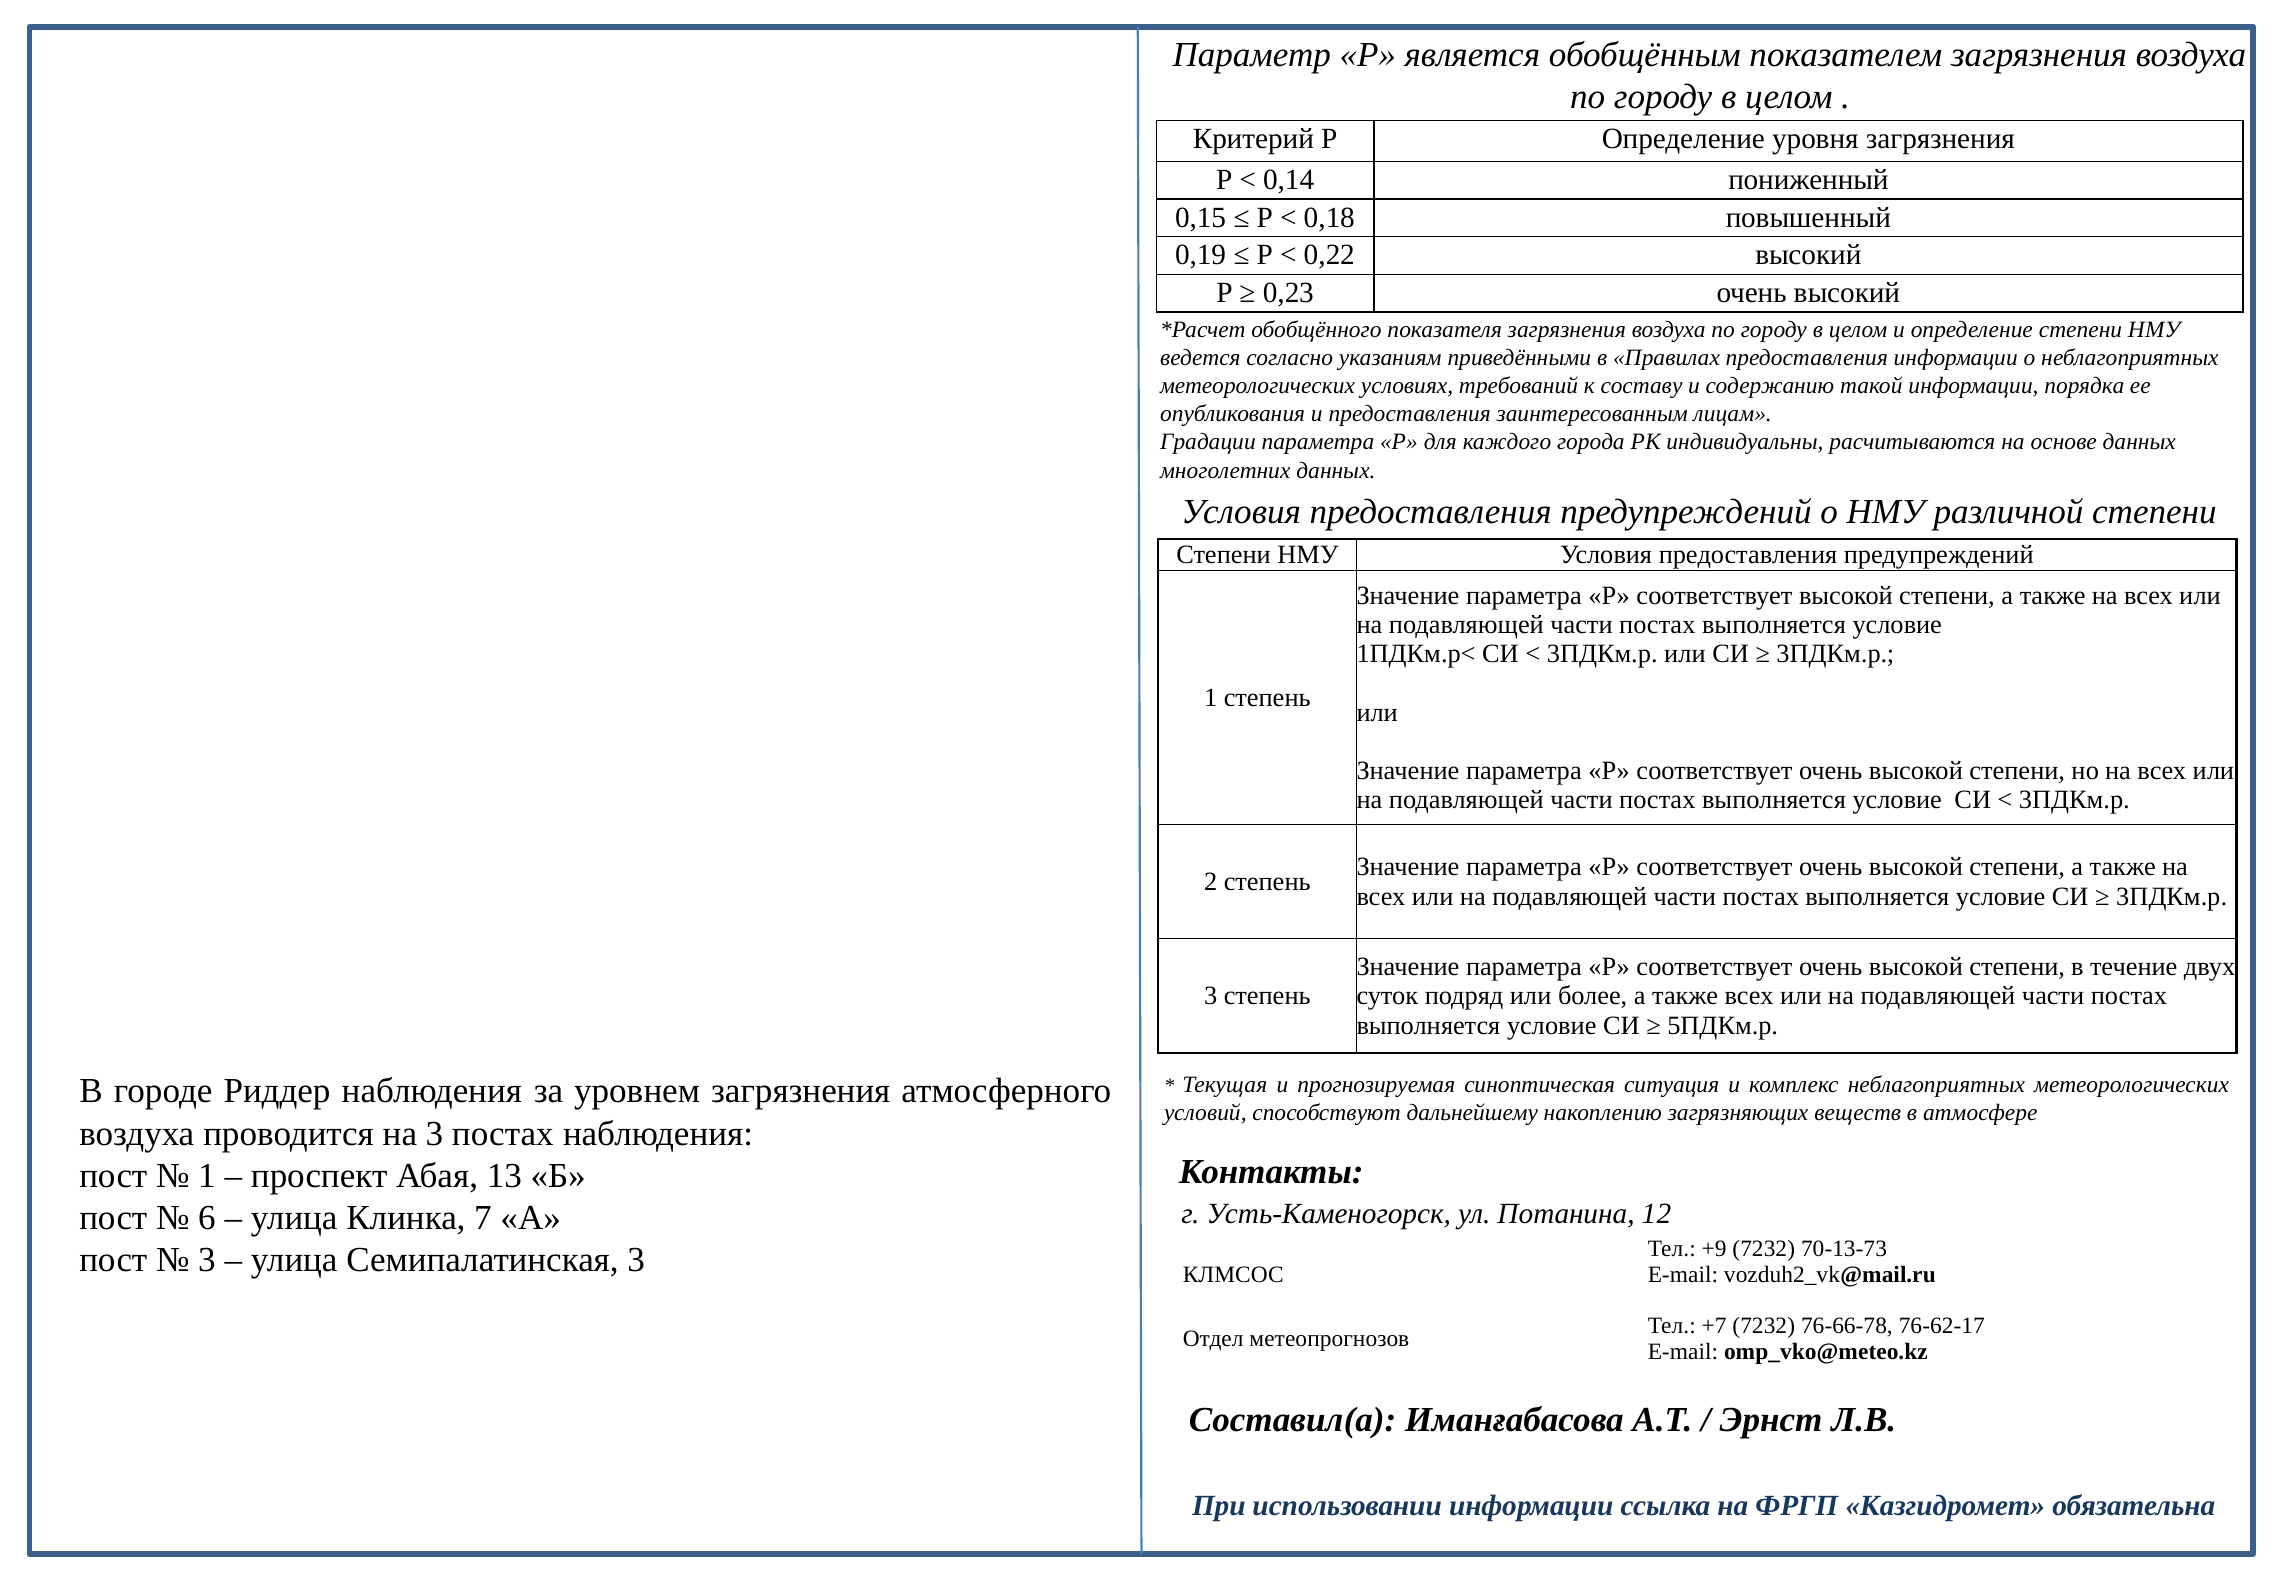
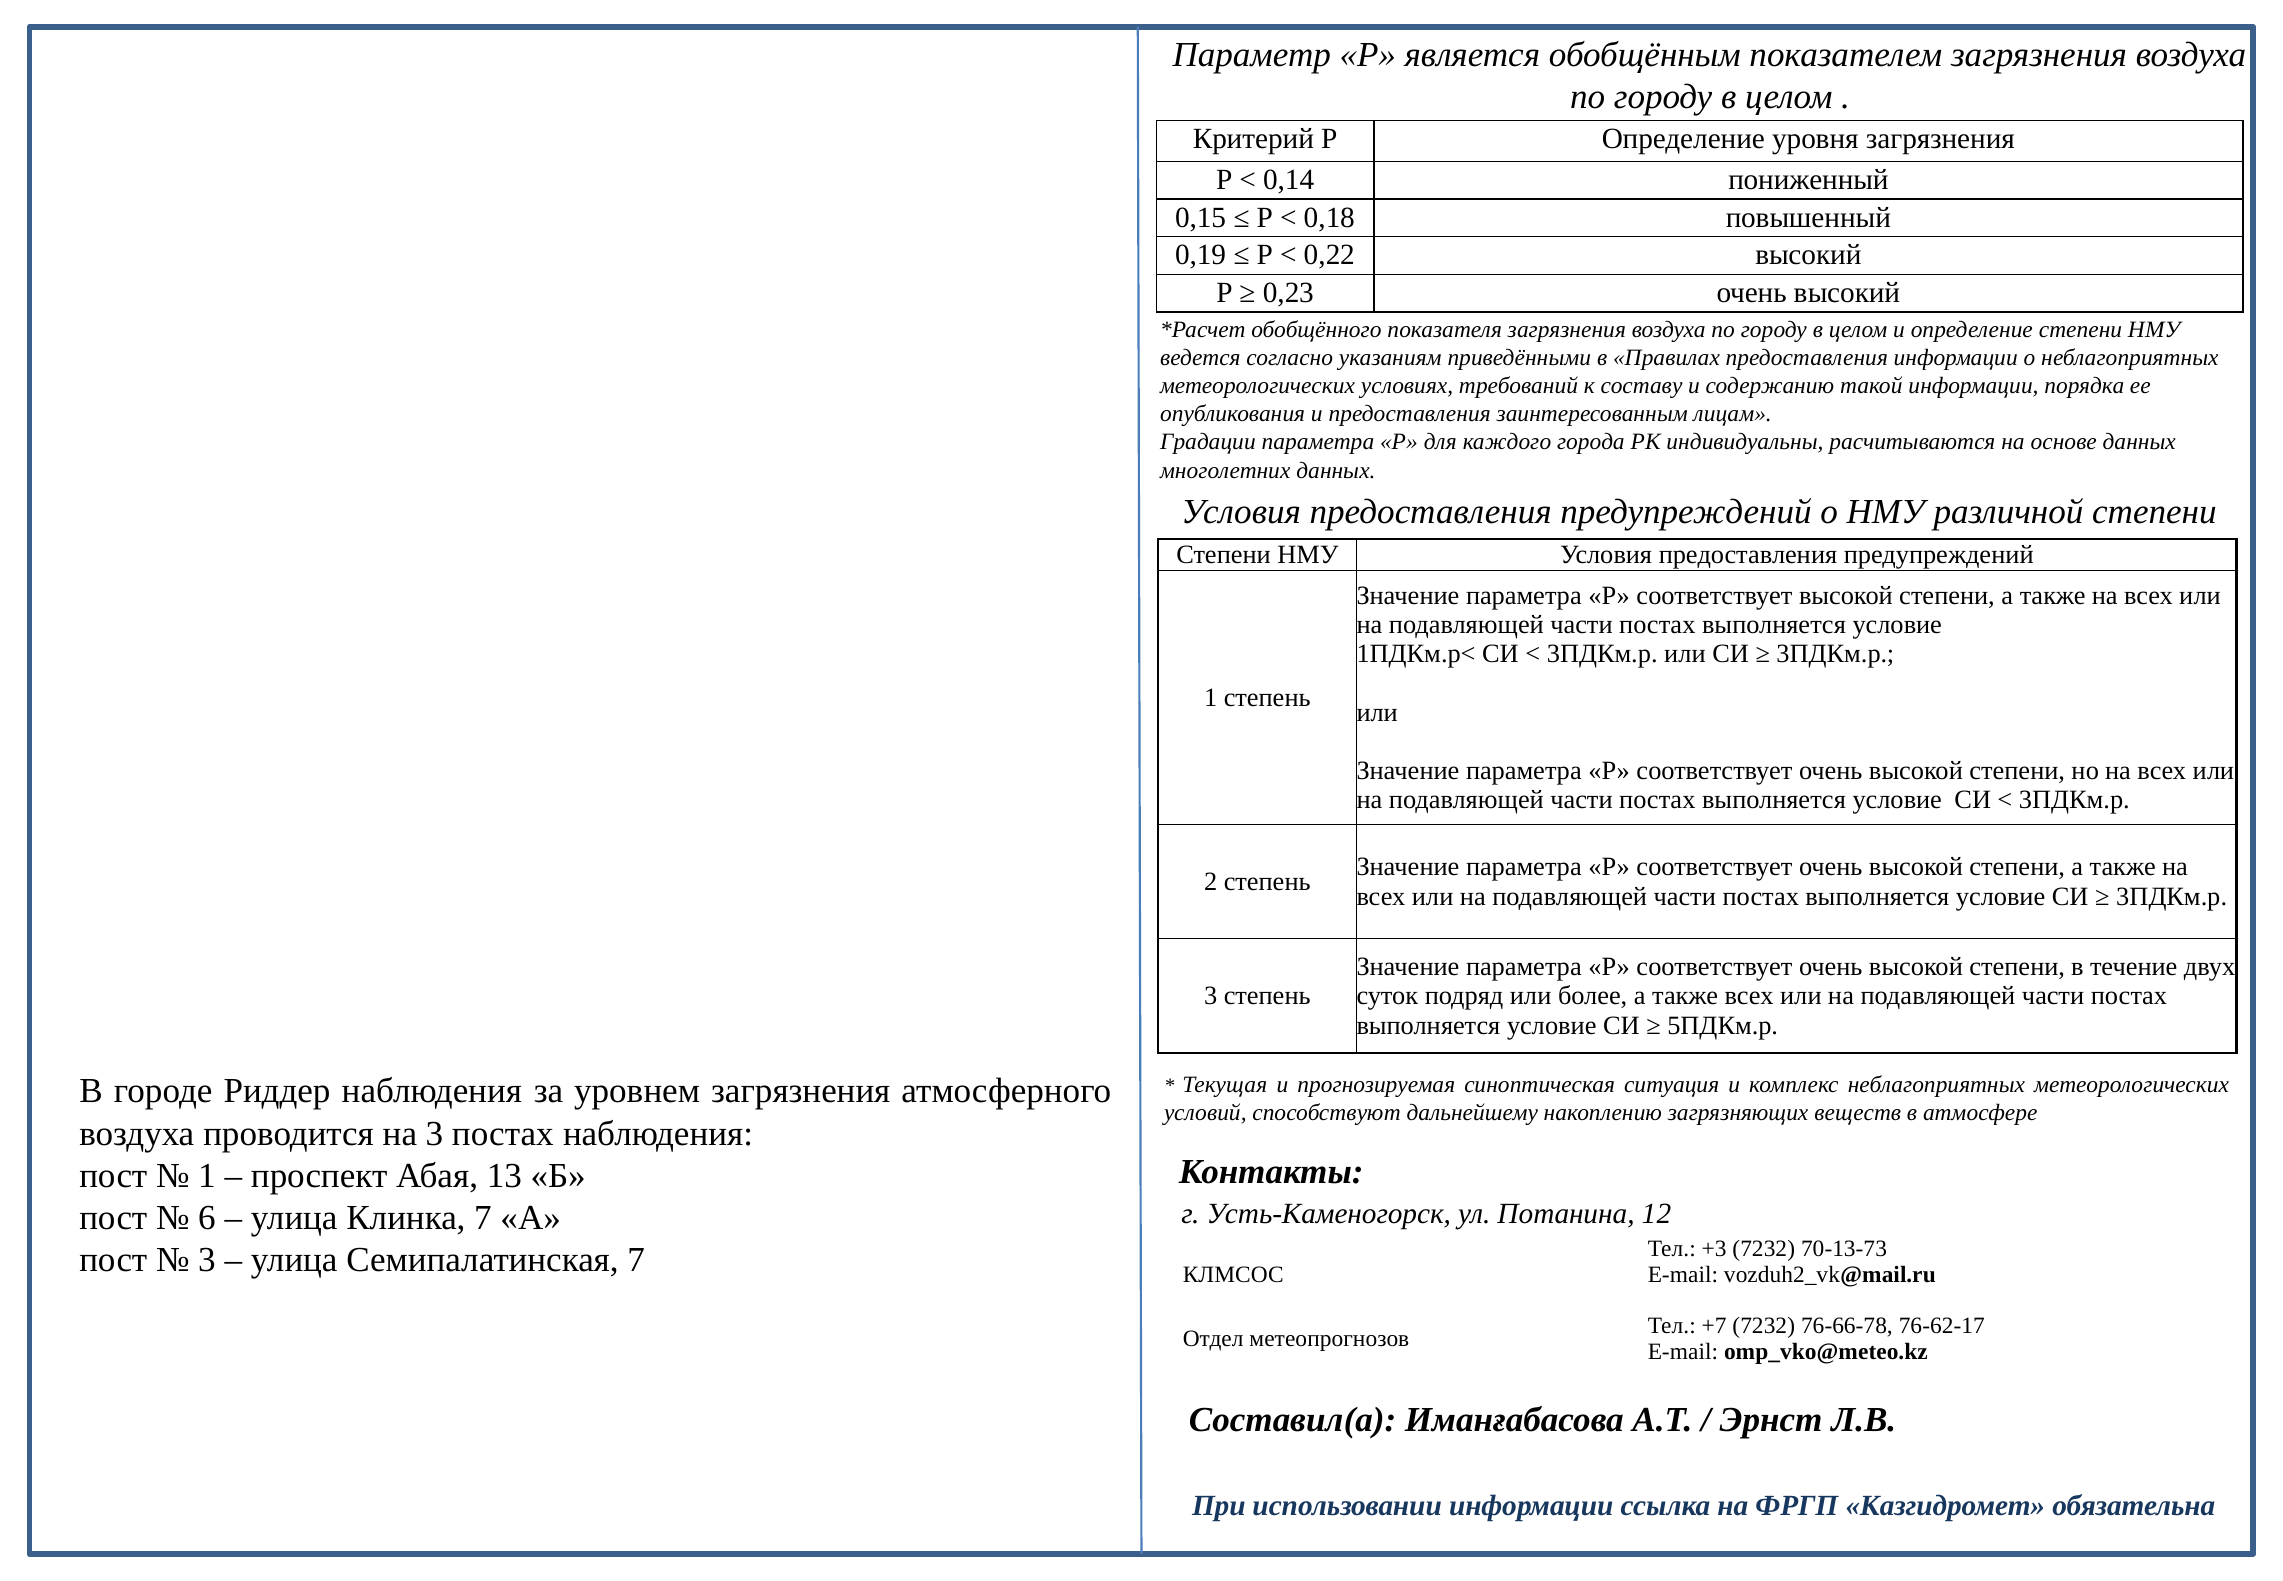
+9: +9 -> +3 (1714, 1248)
Семипалатинская 3: 3 -> 7 (636, 1260)
